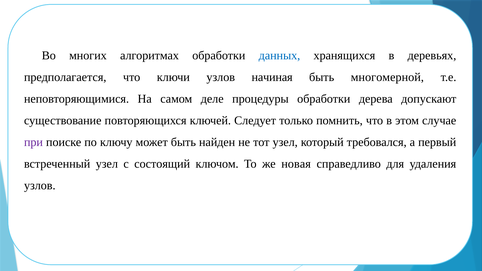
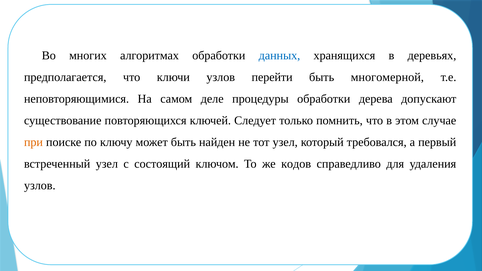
начиная: начиная -> перейти (272, 77)
при colour: purple -> orange (33, 142)
новая: новая -> кодов (296, 164)
